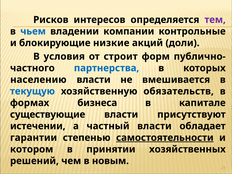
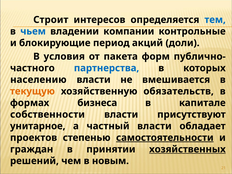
Рисков: Рисков -> Строит (51, 20)
тем colour: purple -> blue (215, 20)
низкие: низкие -> период (111, 43)
строит: строит -> пакета (121, 56)
текущую colour: blue -> orange (32, 91)
существующие: существующие -> собственности (48, 114)
истечении: истечении -> унитарное (38, 126)
гарантии: гарантии -> проектов (34, 138)
котором: котором -> граждан (32, 149)
хозяйственных underline: none -> present (187, 149)
